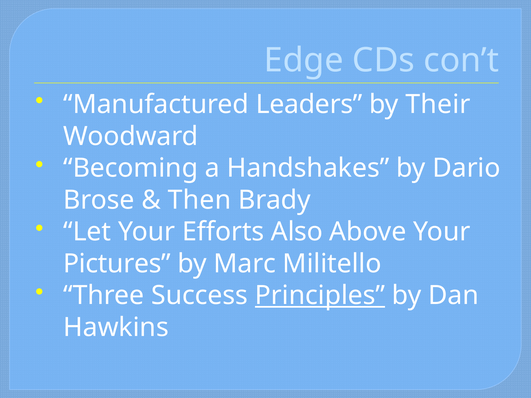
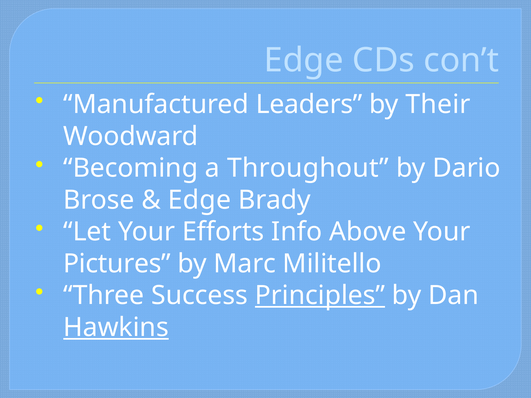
Handshakes: Handshakes -> Throughout (308, 168)
Then: Then -> Edge (199, 200)
Also: Also -> Info (297, 232)
Hawkins underline: none -> present (116, 328)
